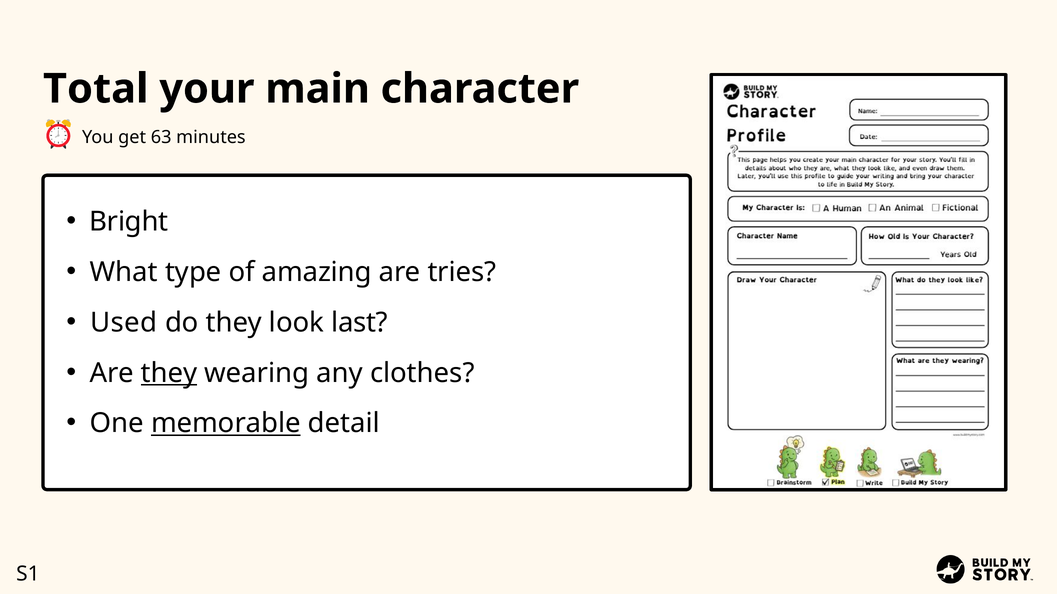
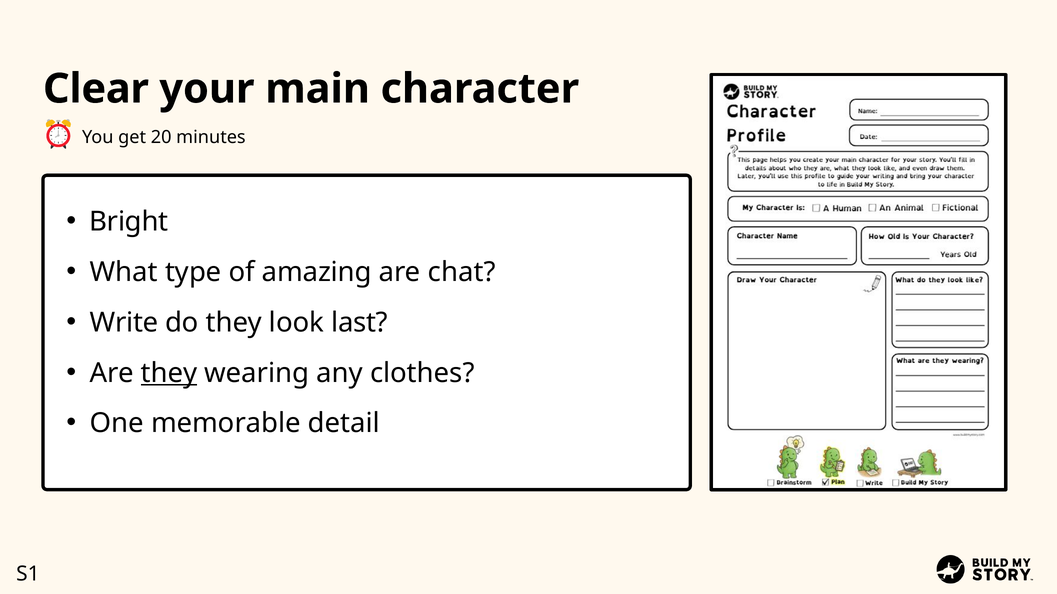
Total: Total -> Clear (96, 89)
63: 63 -> 20 (161, 137)
tries: tries -> chat (462, 272)
Used: Used -> Write (124, 323)
memorable underline: present -> none (226, 424)
